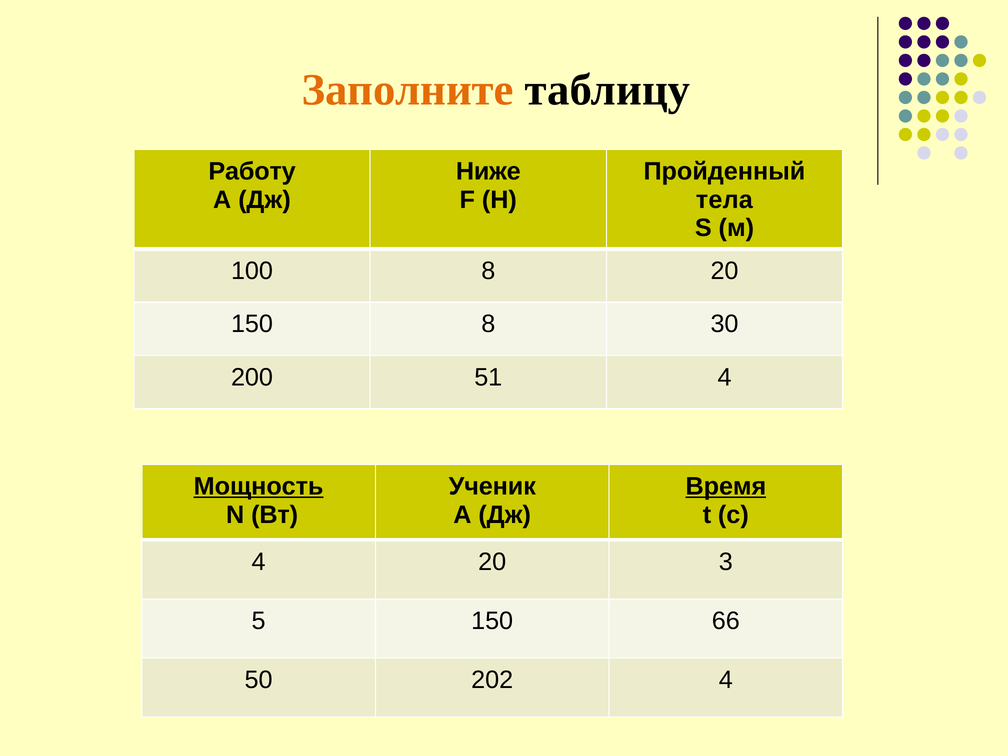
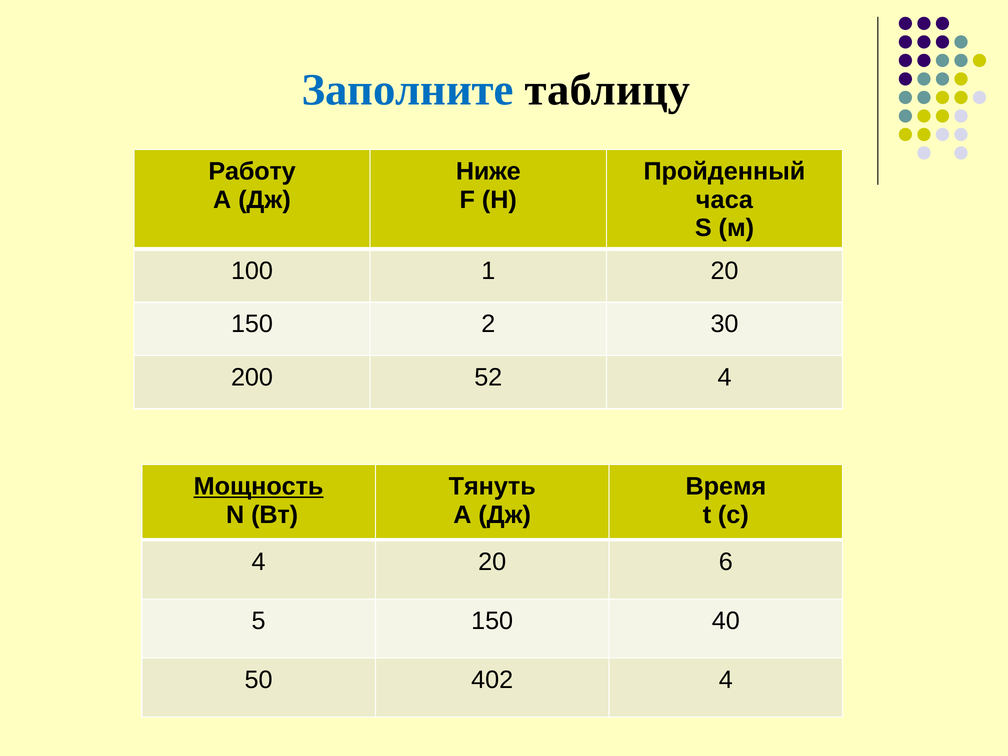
Заполните colour: orange -> blue (408, 90)
тела: тела -> часа (724, 200)
100 8: 8 -> 1 (488, 271)
150 8: 8 -> 2 (488, 324)
51: 51 -> 52 (488, 377)
Ученик: Ученик -> Тянуть (492, 487)
Время underline: present -> none (726, 487)
3: 3 -> 6 (726, 562)
66: 66 -> 40 (726, 621)
202: 202 -> 402 (492, 680)
